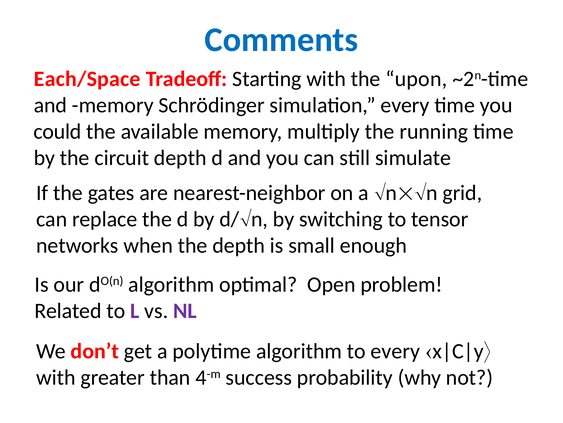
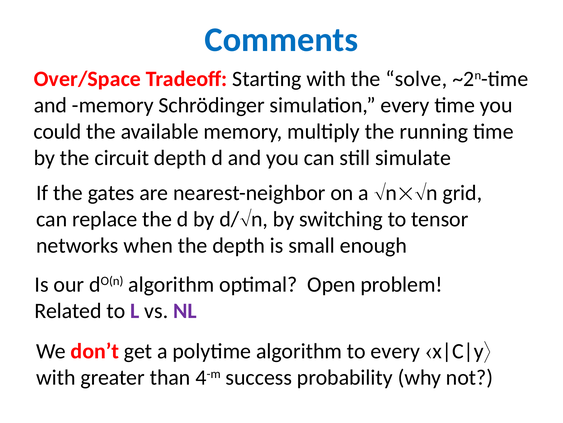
Each/Space: Each/Space -> Over/Space (87, 79)
upon: upon -> solve (416, 79)
